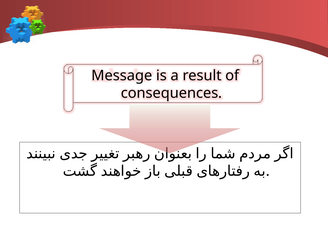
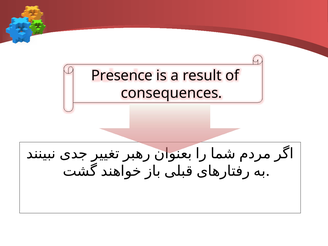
Message: Message -> Presence (122, 76)
